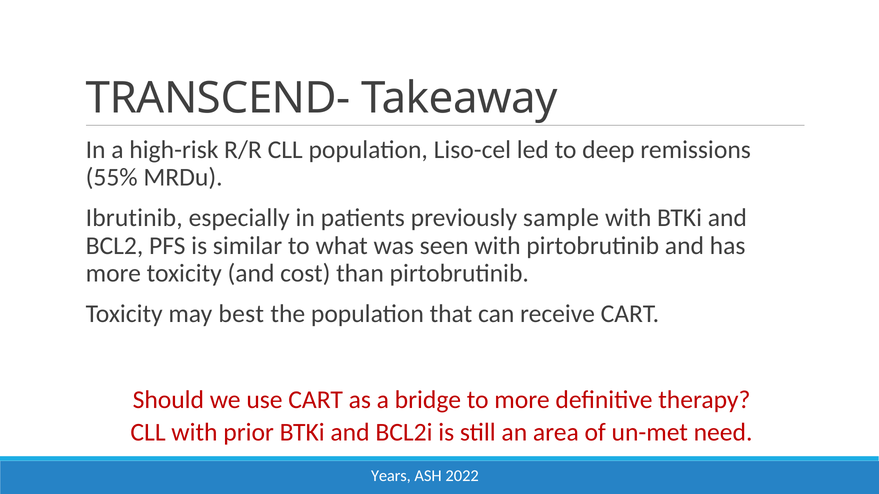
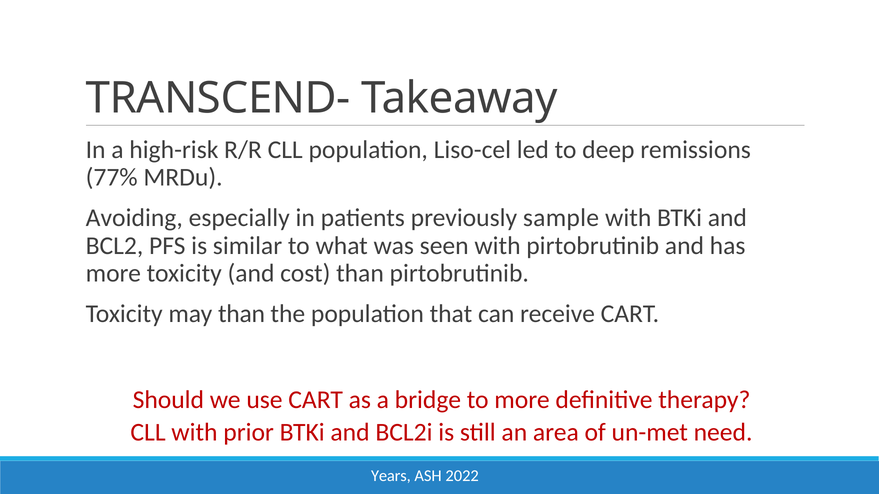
55%: 55% -> 77% (112, 178)
Ibrutinib: Ibrutinib -> Avoiding (134, 218)
may best: best -> than (242, 314)
